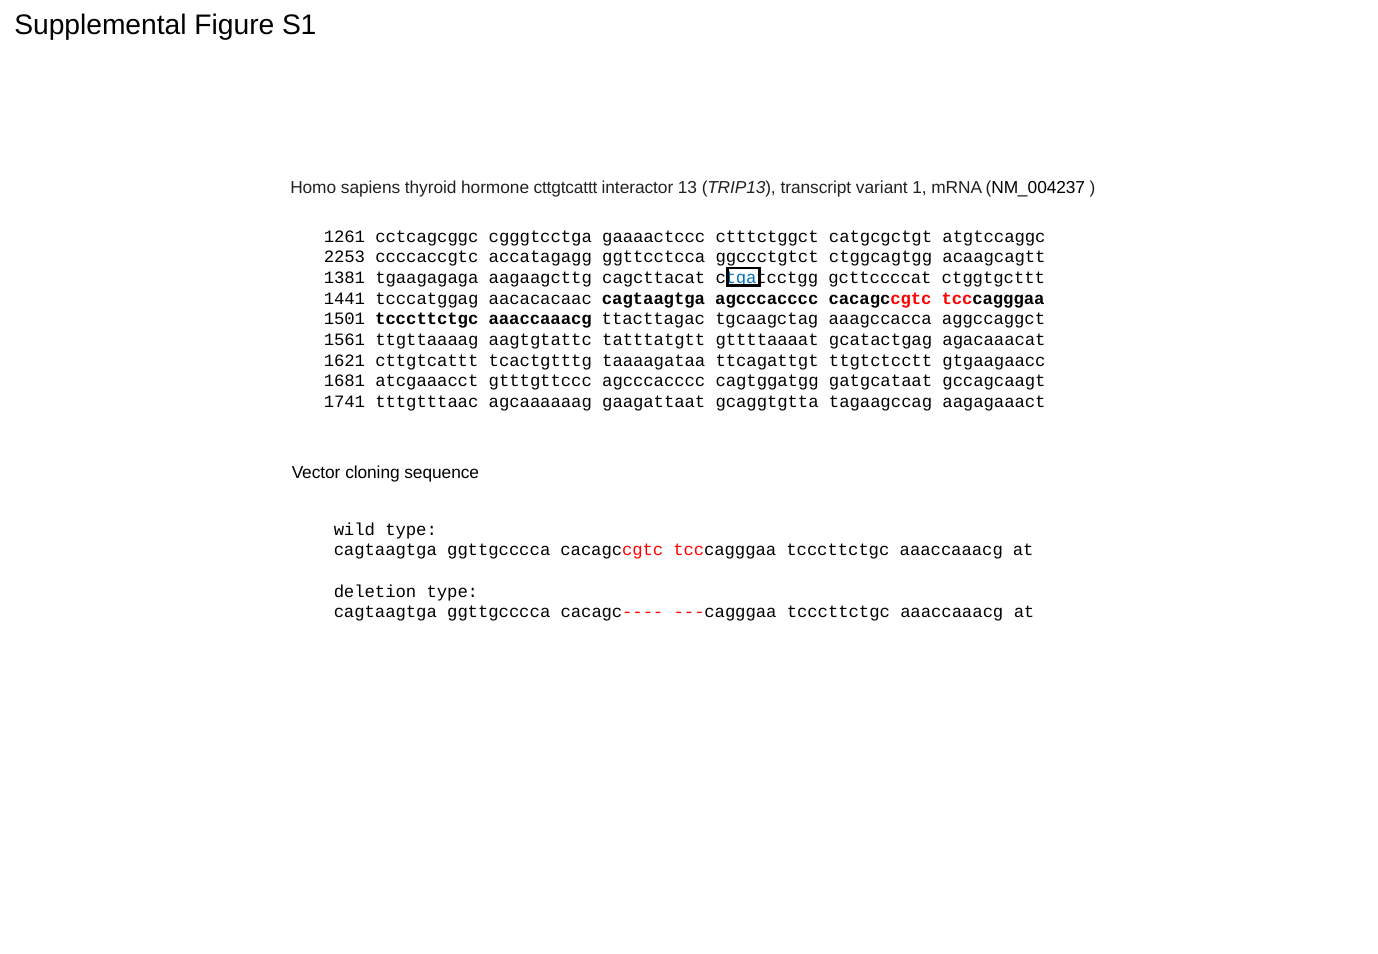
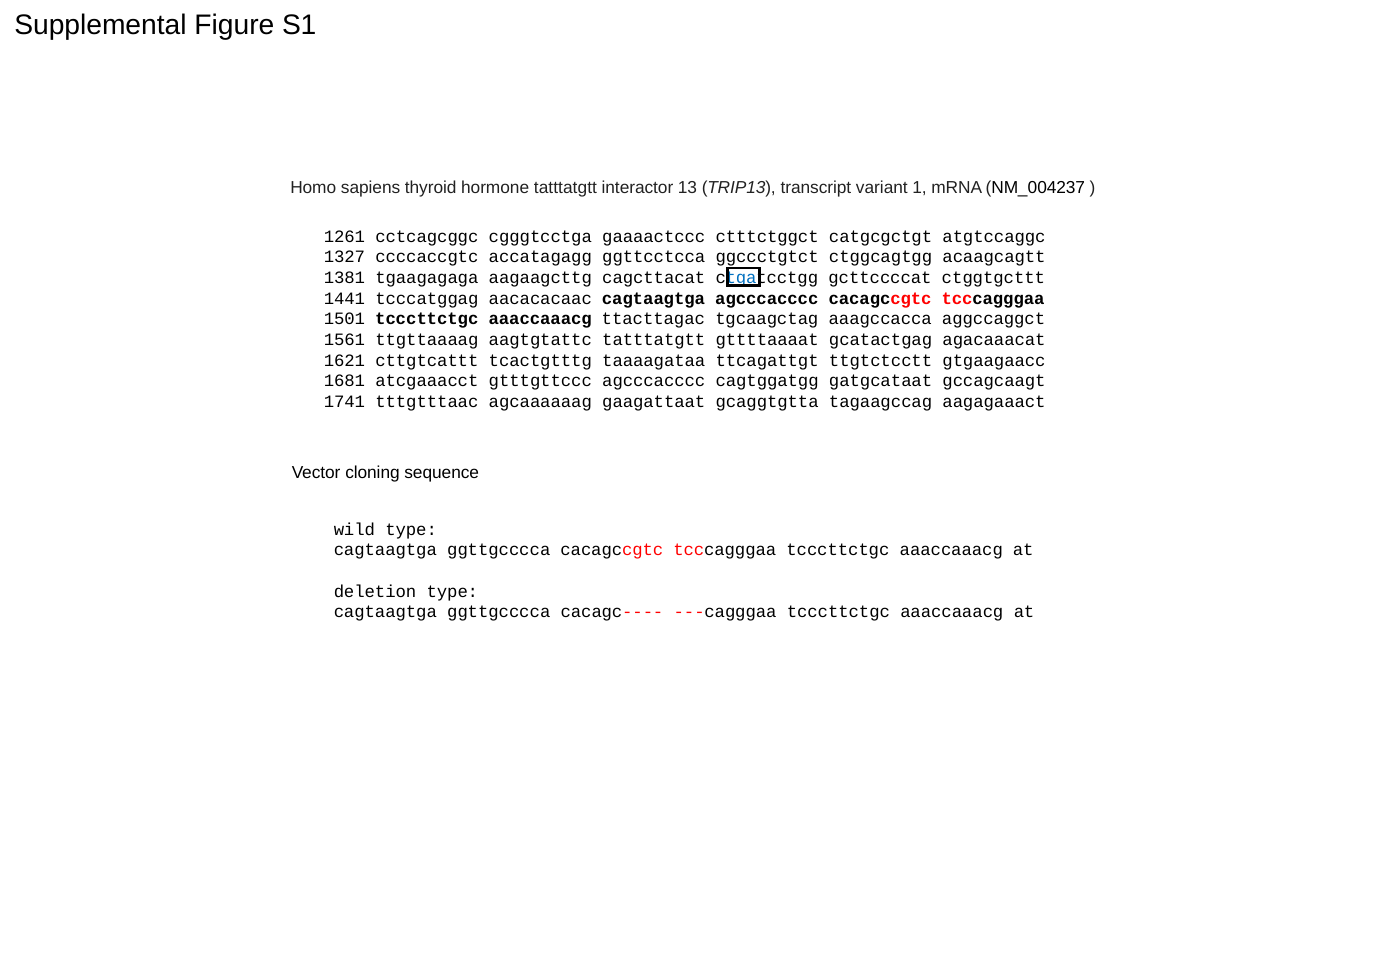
hormone cttgtcattt: cttgtcattt -> tatttatgtt (565, 188)
2253: 2253 -> 1327 (344, 257)
